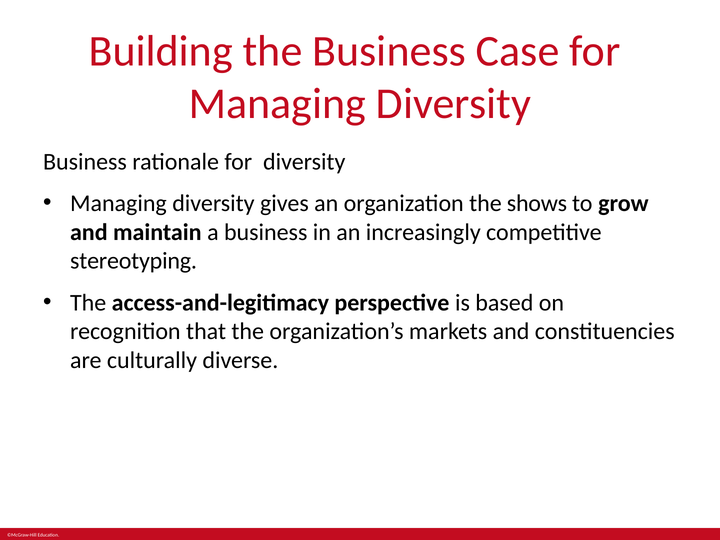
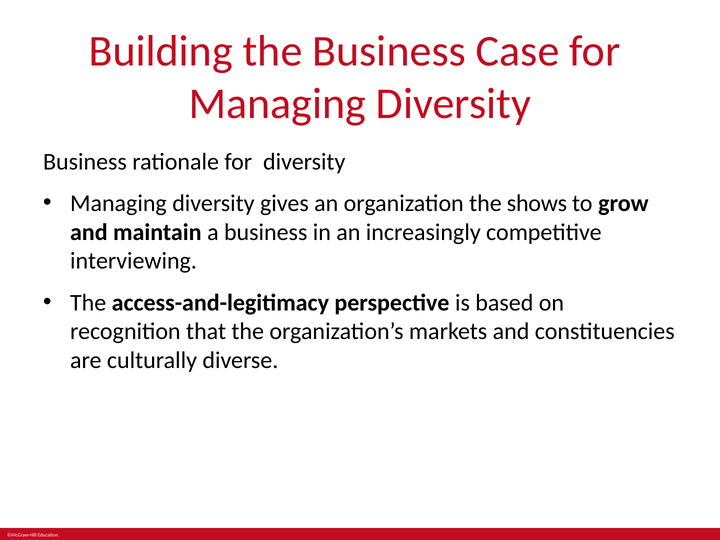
stereotyping: stereotyping -> interviewing (133, 261)
